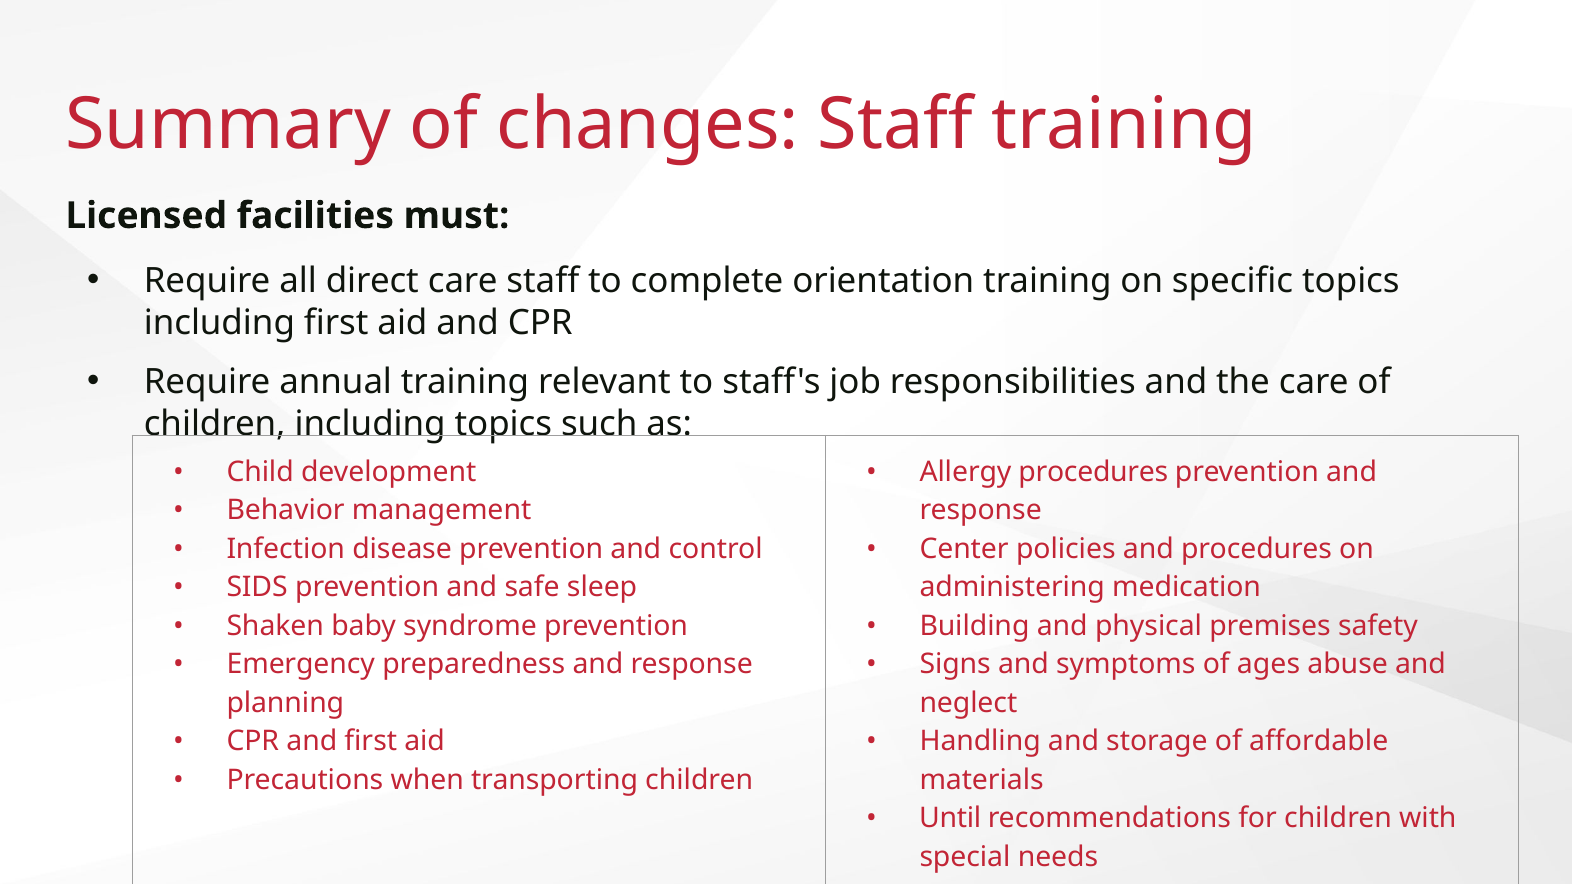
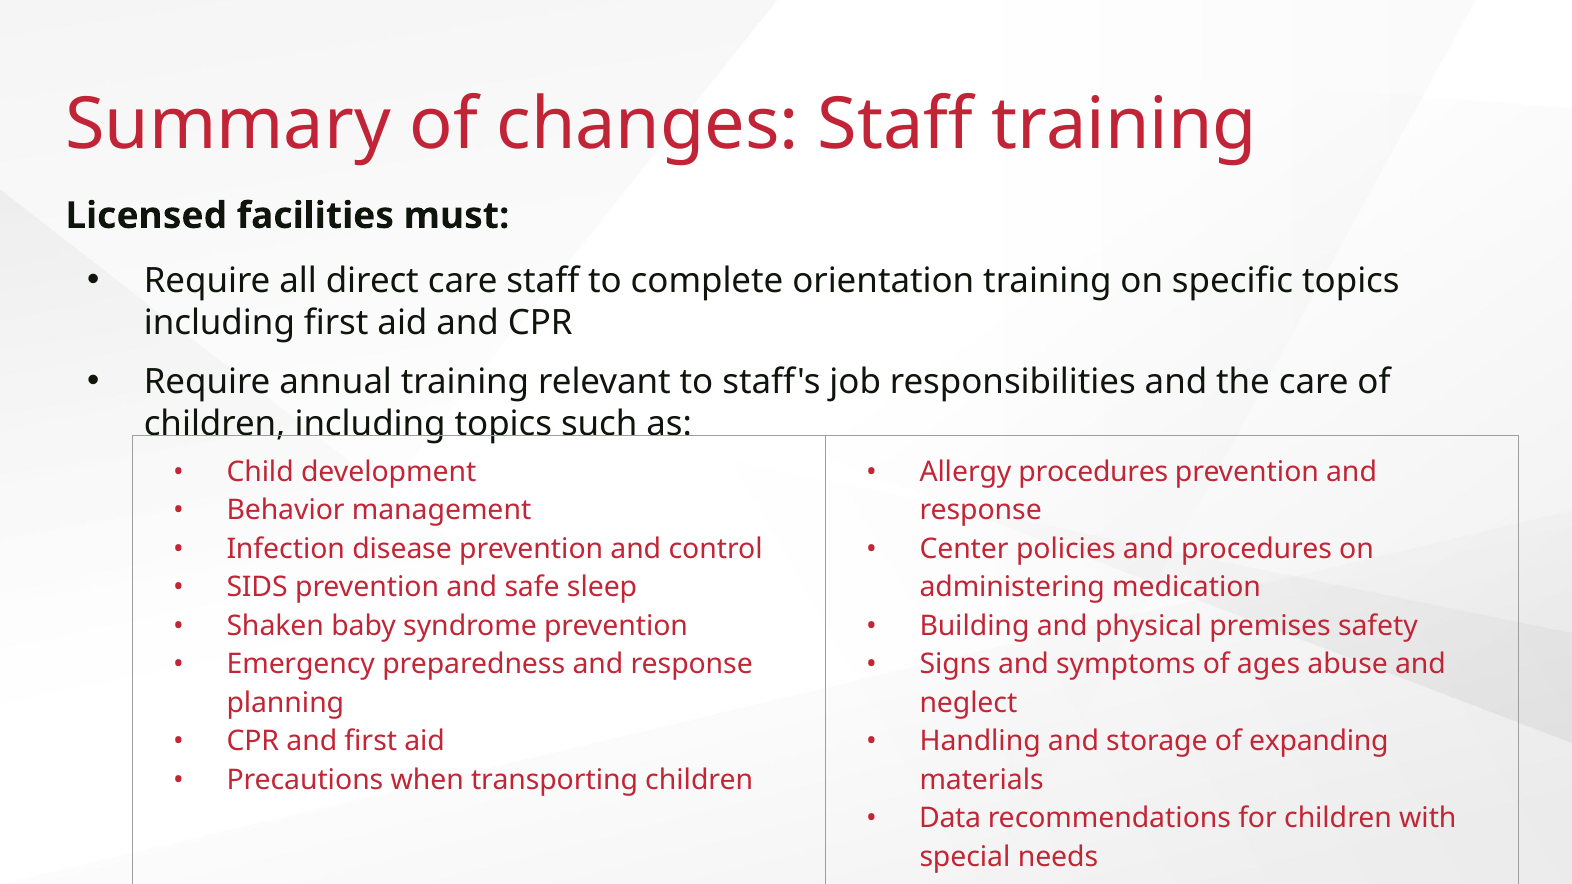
affordable: affordable -> expanding (1319, 741)
Until: Until -> Data (950, 818)
